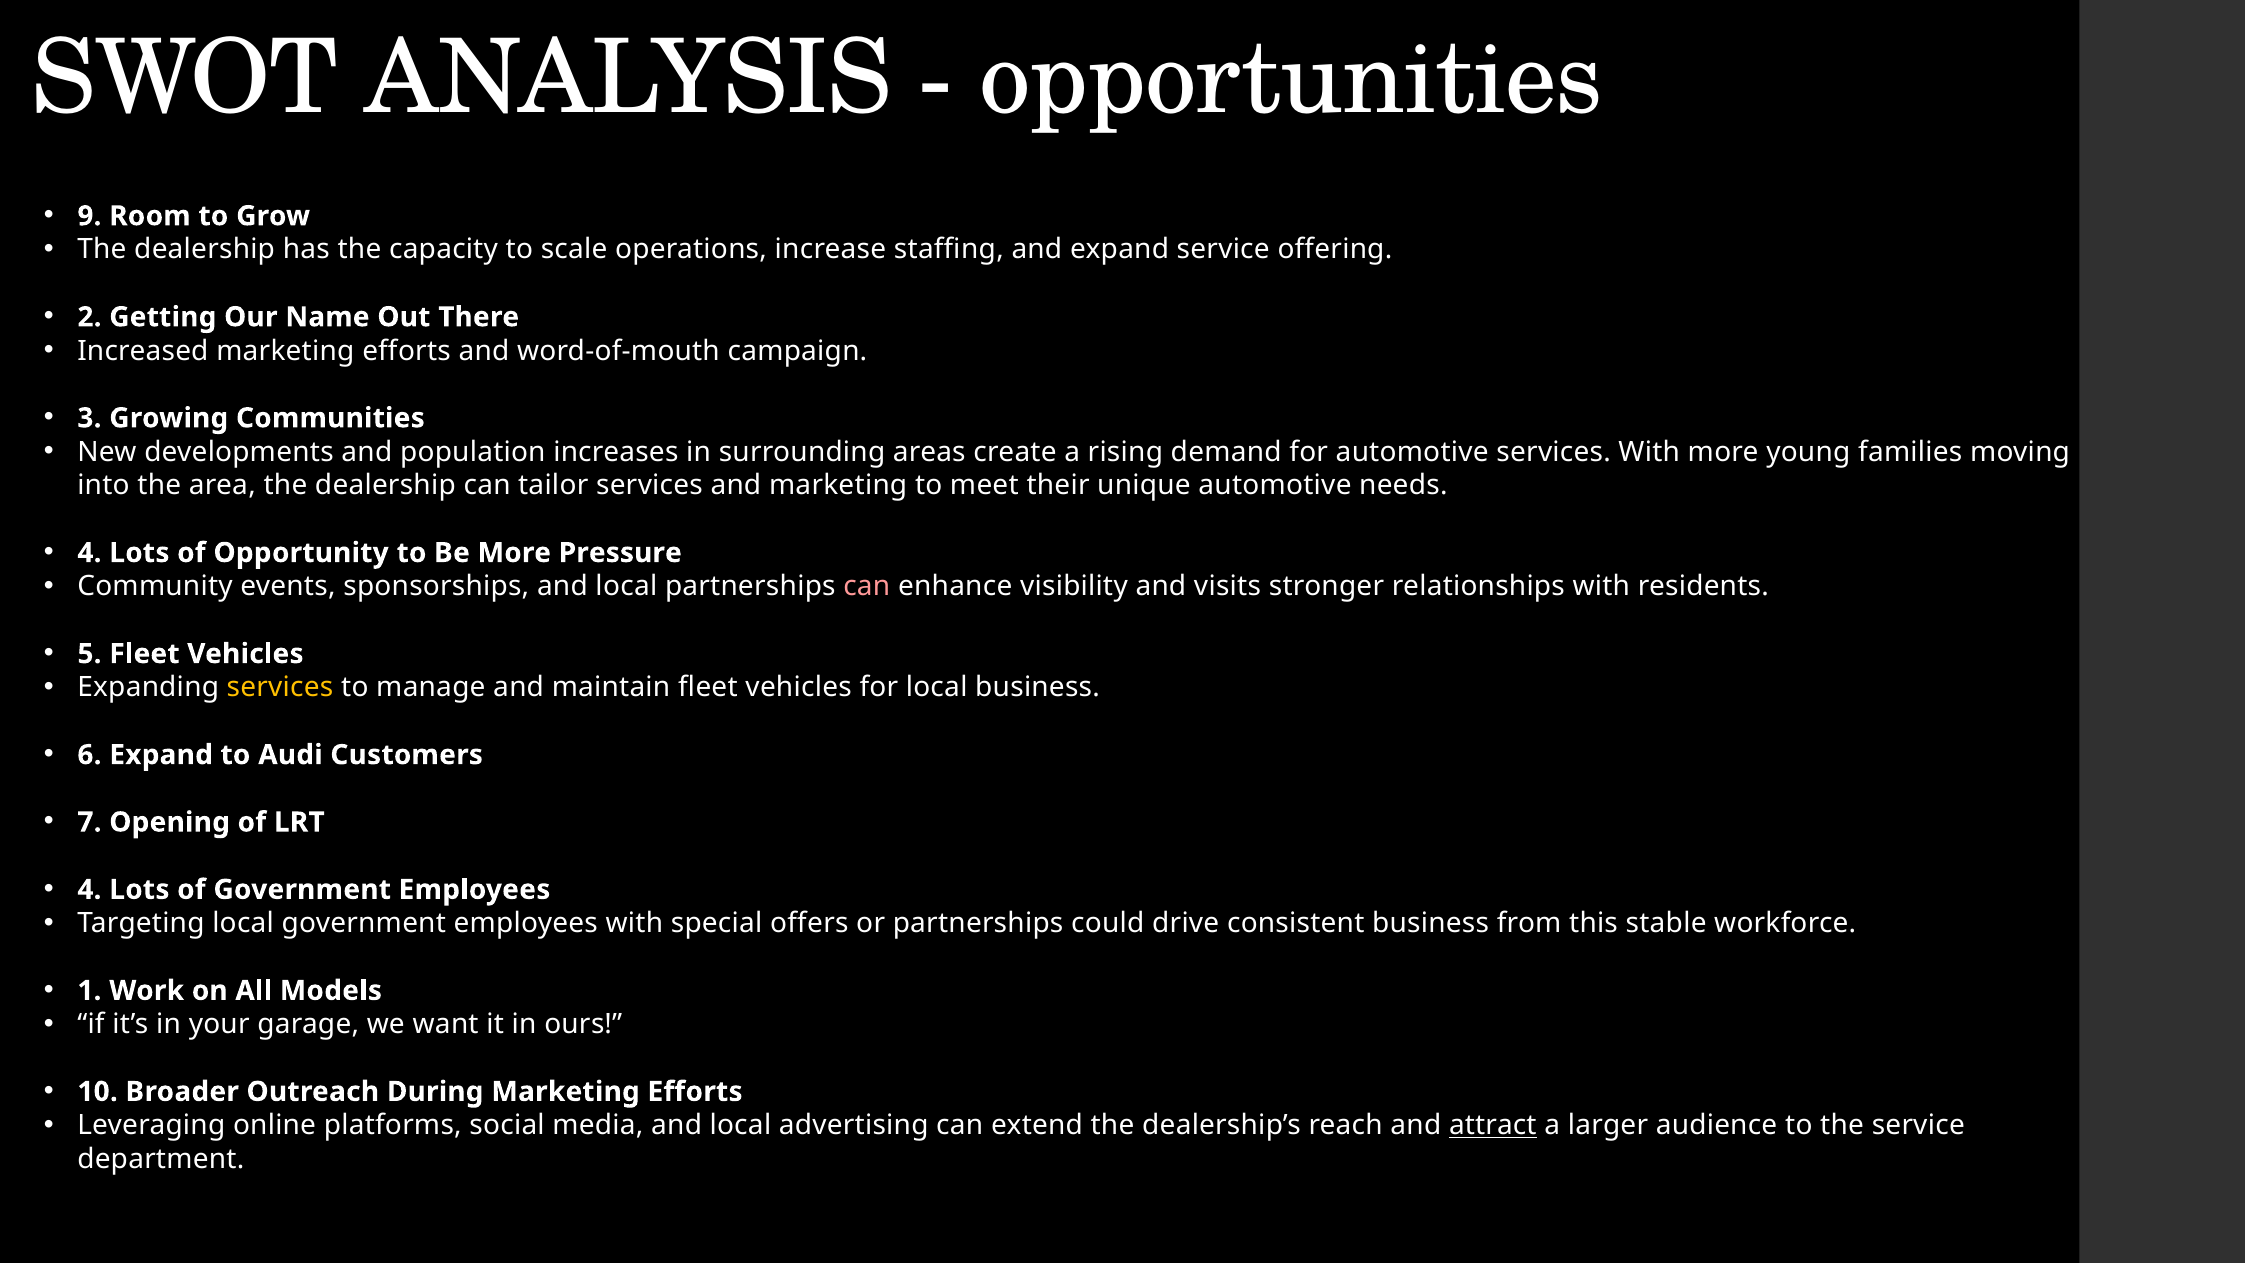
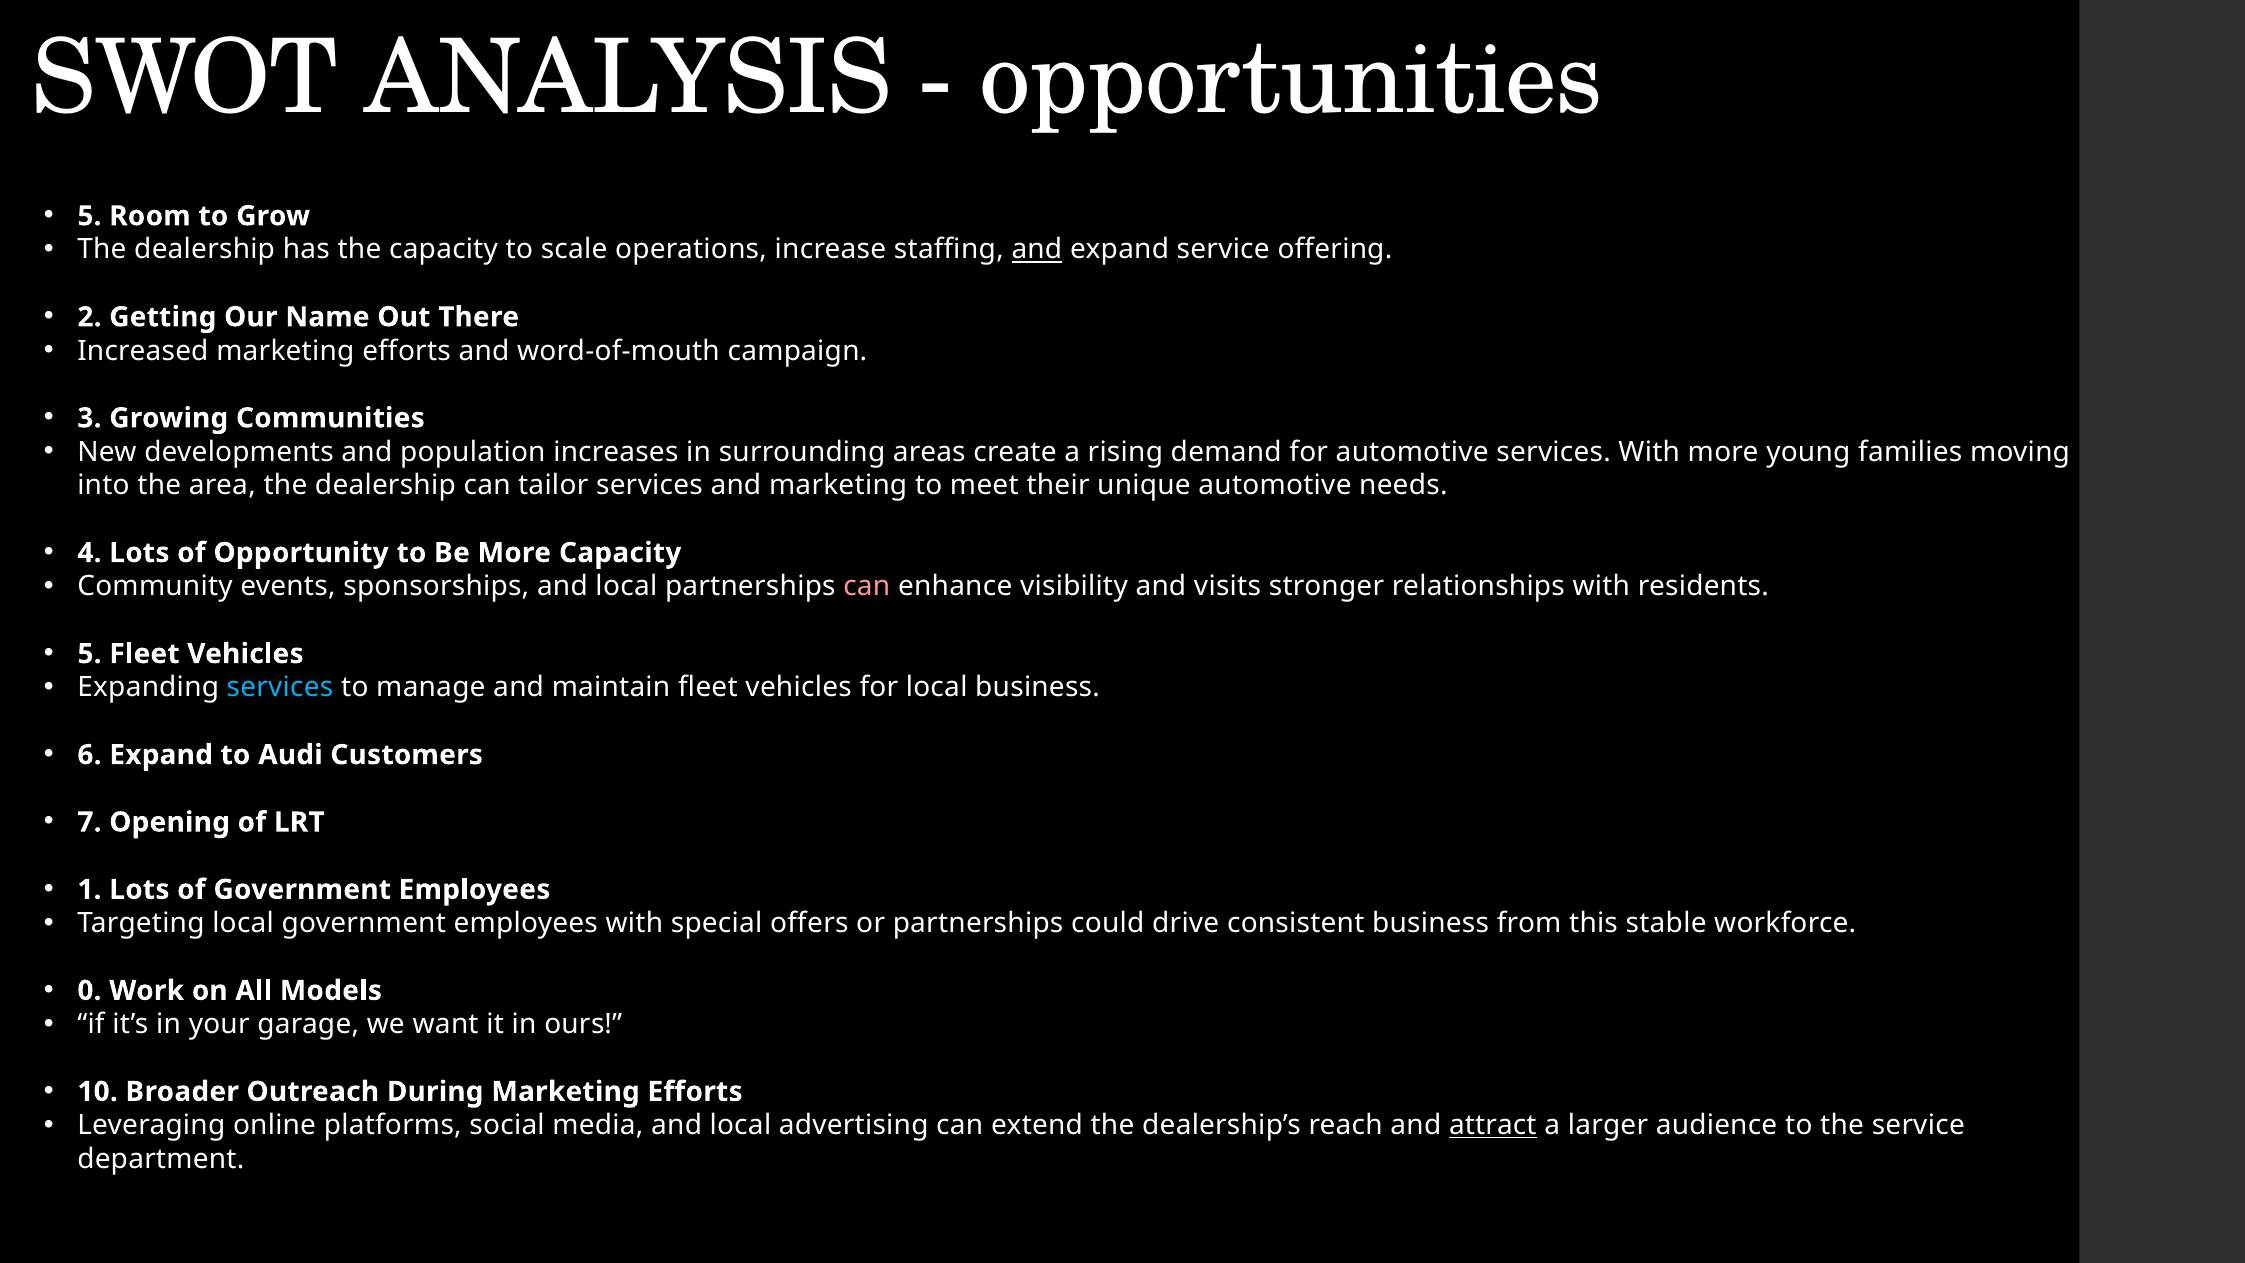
9: 9 -> 5 (89, 216)
and underline: none -> present (1037, 250)
More Pressure: Pressure -> Capacity (620, 553)
services colour: yellow -> light blue (280, 687)
4: 4 -> 1 (89, 889)
1: 1 -> 0 (89, 991)
